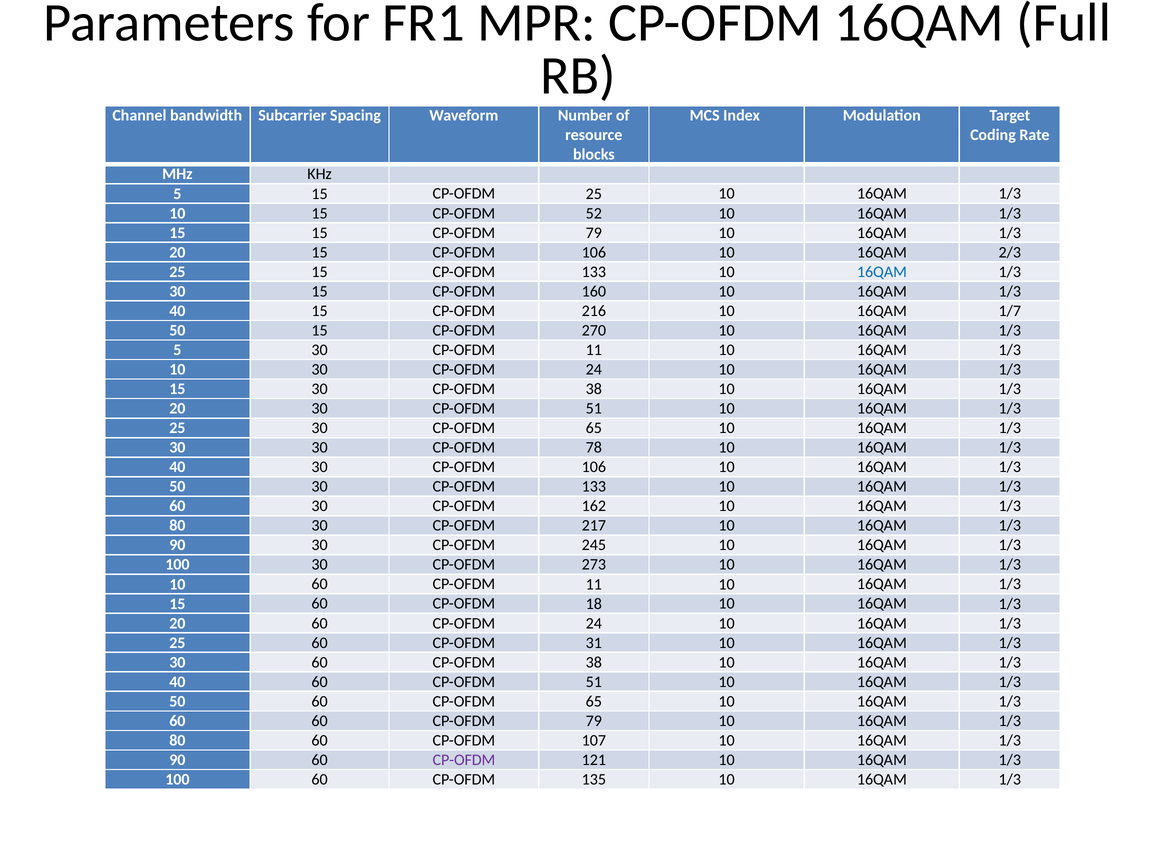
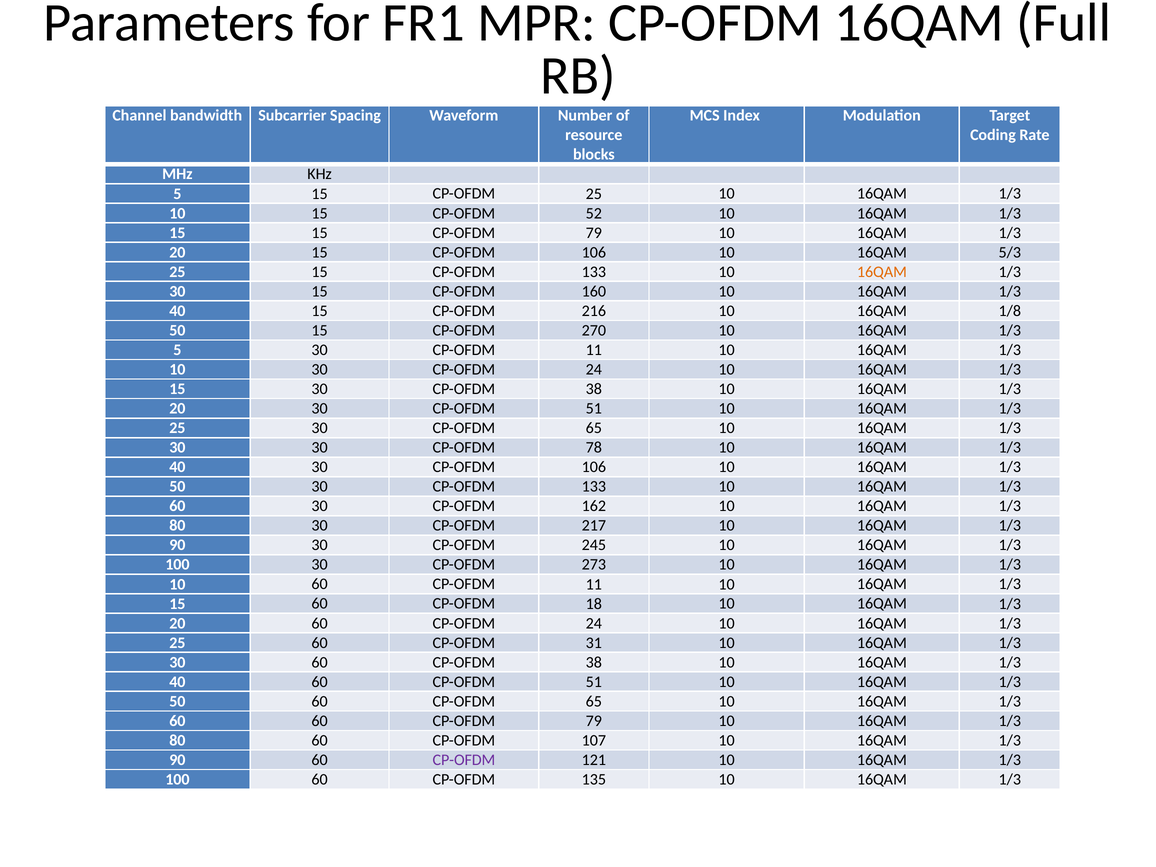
2/3: 2/3 -> 5/3 (1010, 252)
16QAM colour: blue -> orange (882, 272)
1/7: 1/7 -> 1/8 (1010, 311)
